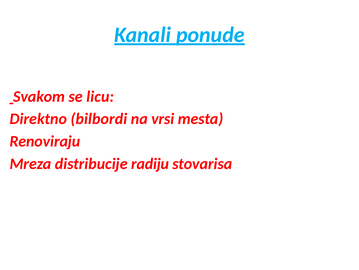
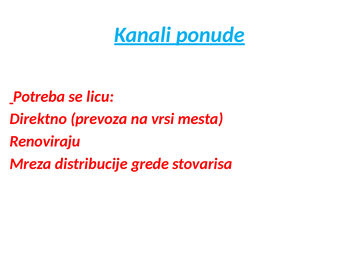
Svakom: Svakom -> Potreba (39, 96)
bilbordi: bilbordi -> prevoza (99, 119)
radiju: radiju -> grede (150, 163)
